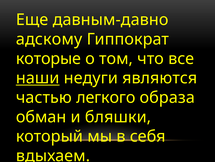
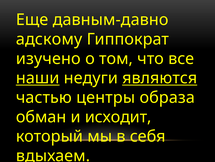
которые: которые -> изучено (48, 58)
являются underline: none -> present (160, 78)
легкого: легкого -> центры (106, 97)
бляшки: бляшки -> исходит (118, 116)
